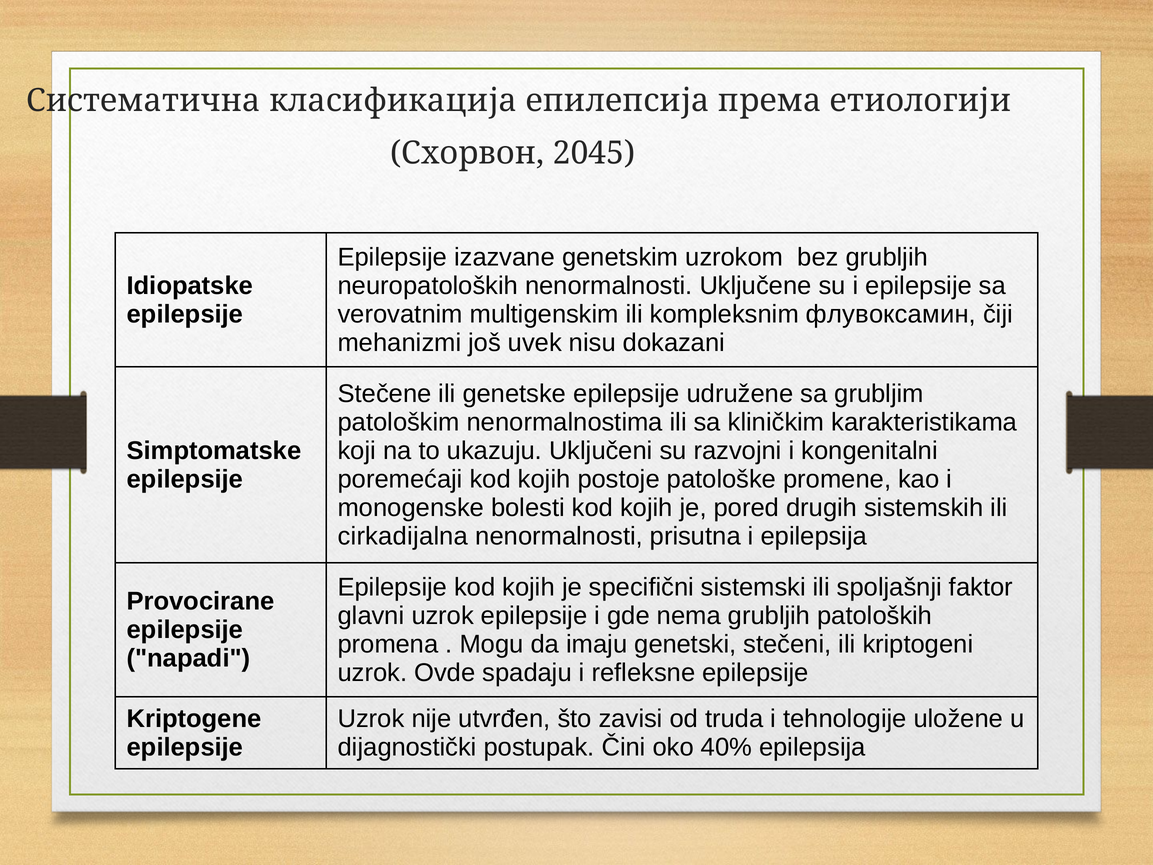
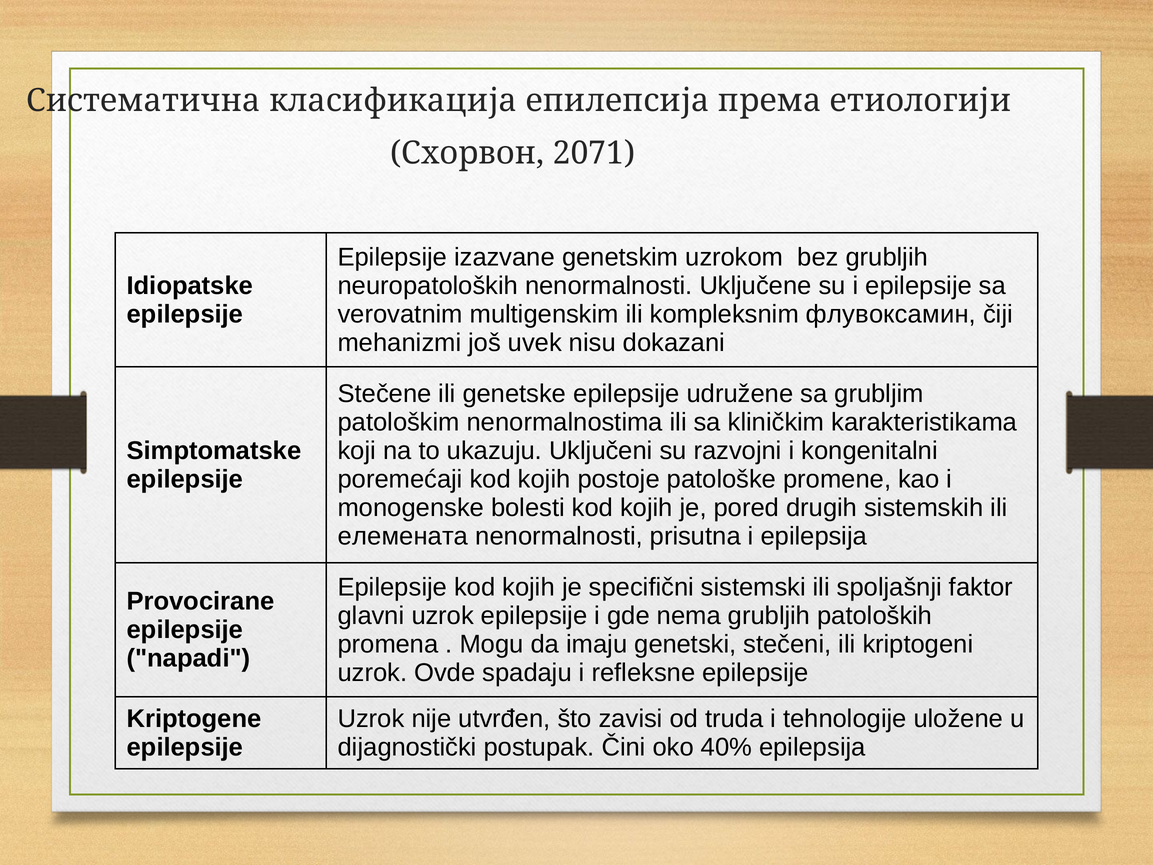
2045: 2045 -> 2071 (594, 153)
cirkadijalna: cirkadijalna -> елемената (403, 536)
